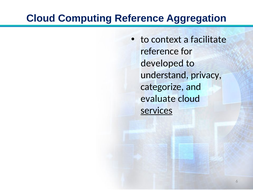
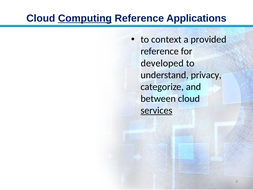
Computing underline: none -> present (85, 18)
Aggregation: Aggregation -> Applications (196, 18)
facilitate: facilitate -> provided (208, 39)
evaluate: evaluate -> between (158, 99)
